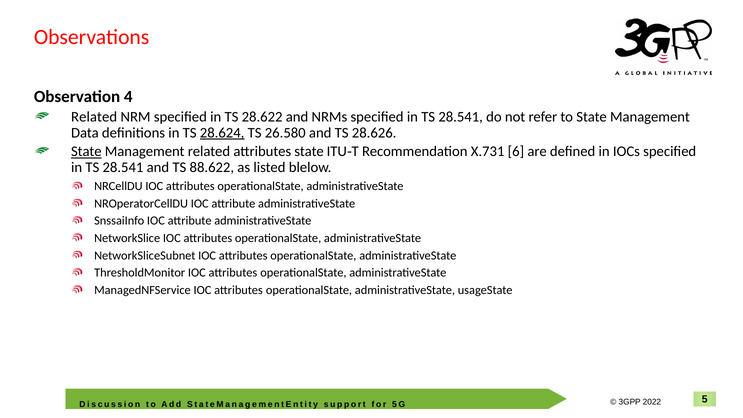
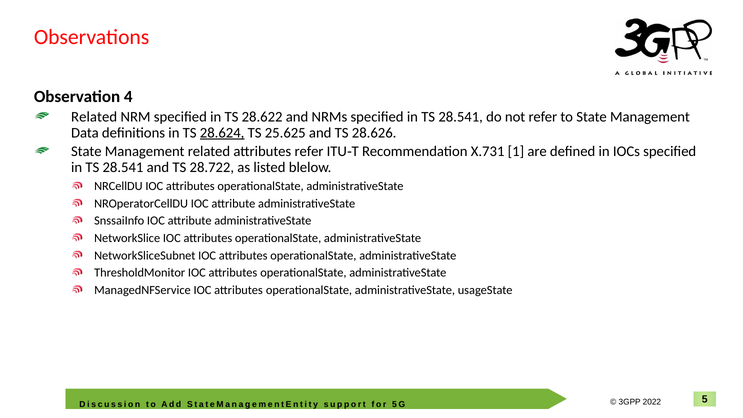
26.580: 26.580 -> 25.625 (285, 133)
State underline: present -> none (86, 152)
attributes state: state -> refer (309, 152)
6: 6 -> 1 (516, 152)
88.622: 88.622 -> 28.722 (212, 167)
